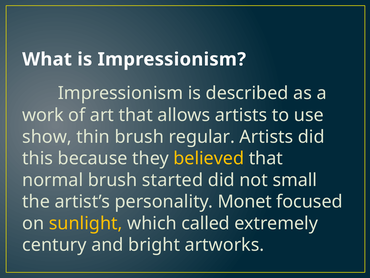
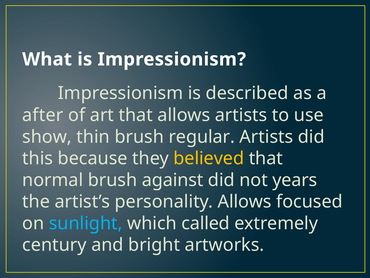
work: work -> after (43, 115)
started: started -> against (173, 180)
small: small -> years (295, 180)
personality Monet: Monet -> Allows (245, 201)
sunlight colour: yellow -> light blue (86, 223)
